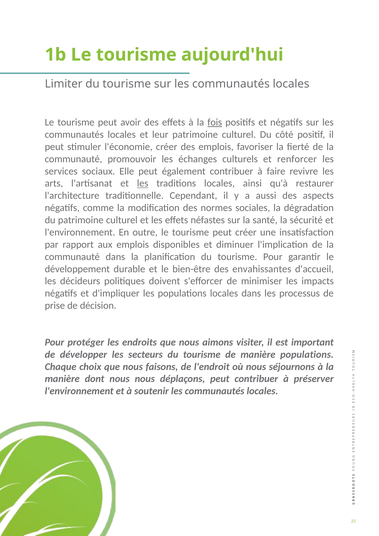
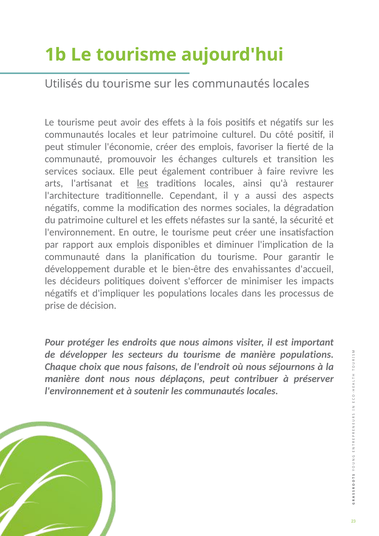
Limiter: Limiter -> Utilisés (64, 84)
fois underline: present -> none (215, 122)
renforcer: renforcer -> transition (297, 159)
